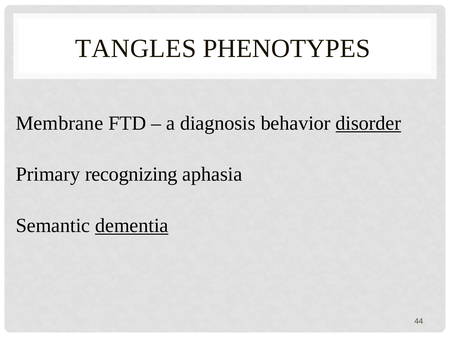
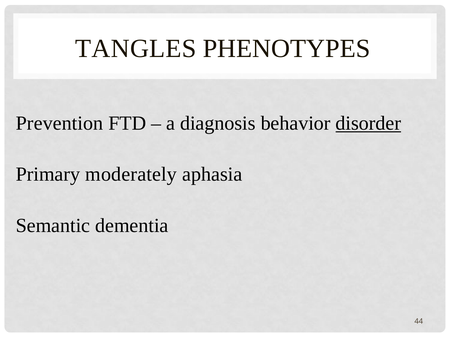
Membrane: Membrane -> Prevention (60, 123)
recognizing: recognizing -> moderately (131, 175)
dementia underline: present -> none (132, 226)
